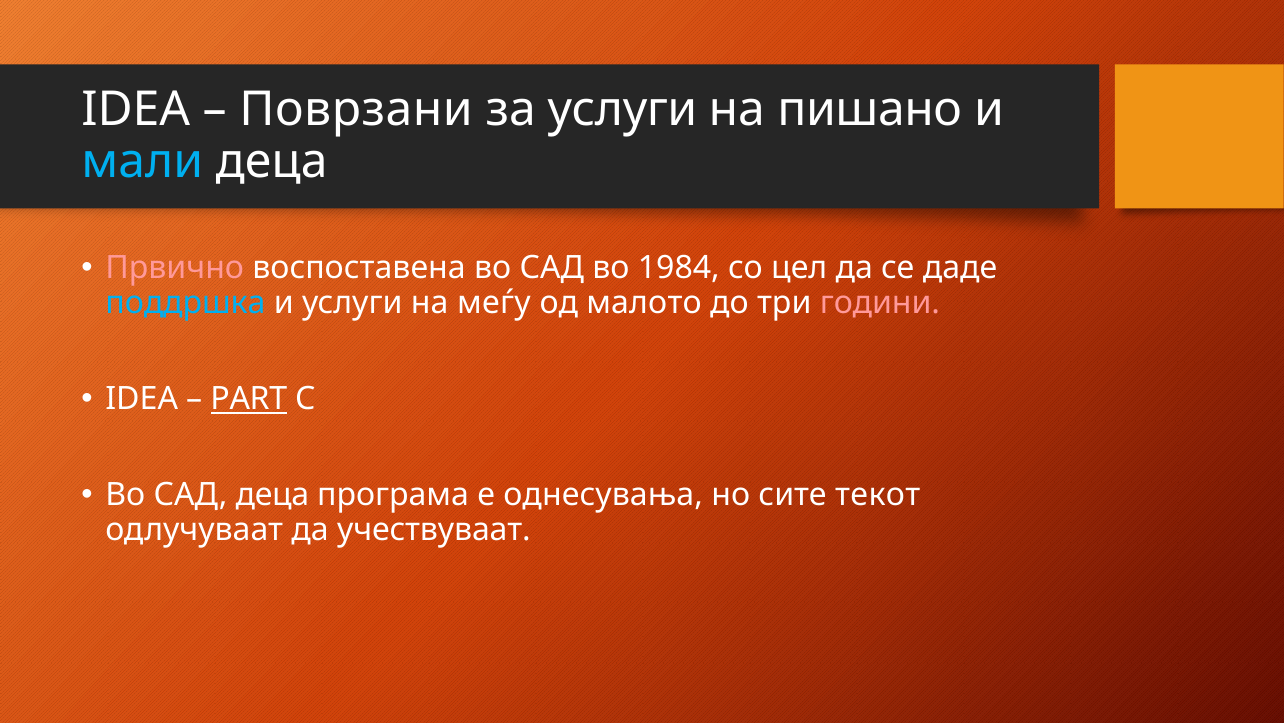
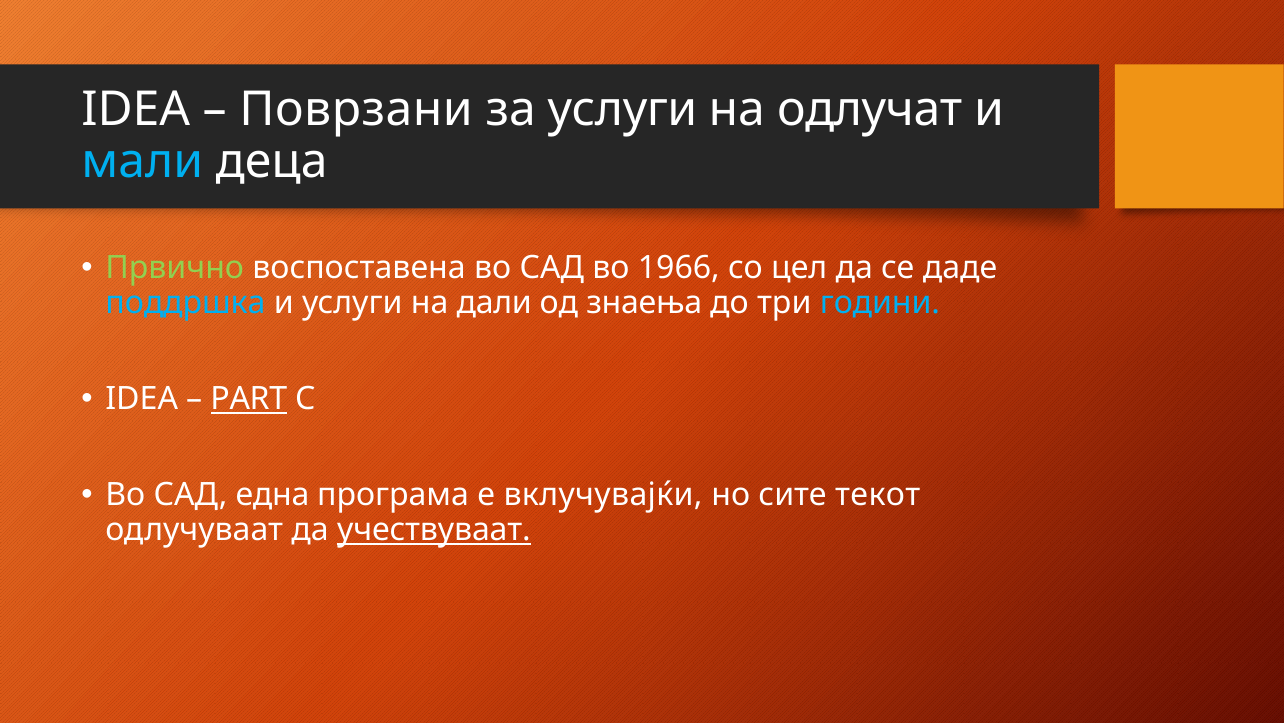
пишано: пишано -> одлучат (870, 110)
Првично colour: pink -> light green (175, 268)
1984: 1984 -> 1966 (679, 268)
меѓу: меѓу -> дали (494, 303)
малото: малото -> знаења (644, 303)
години colour: pink -> light blue (880, 303)
САД деца: деца -> една (272, 495)
однесувања: однесувања -> вклучувајќи (603, 495)
учествуваат underline: none -> present (434, 530)
